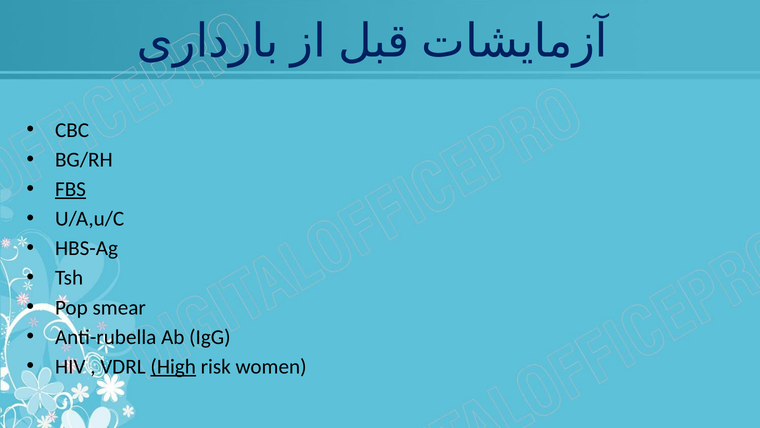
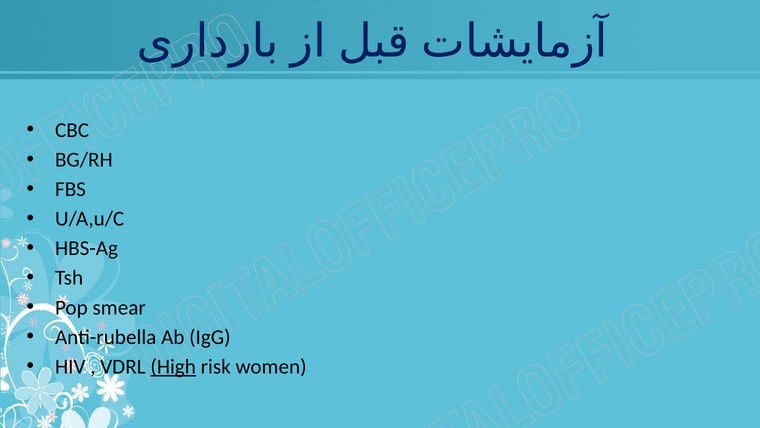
FBS underline: present -> none (71, 189)
